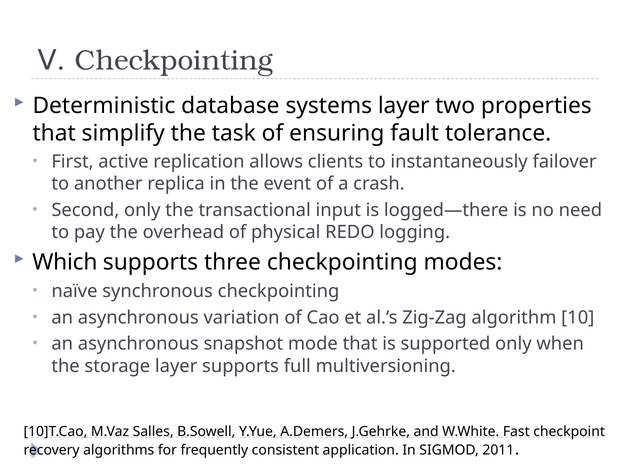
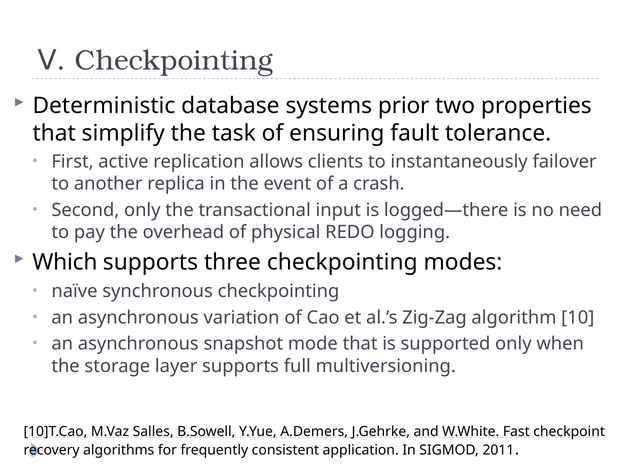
systems layer: layer -> prior (404, 106)
